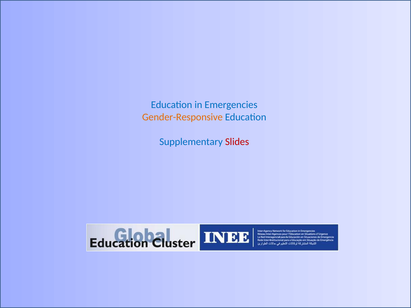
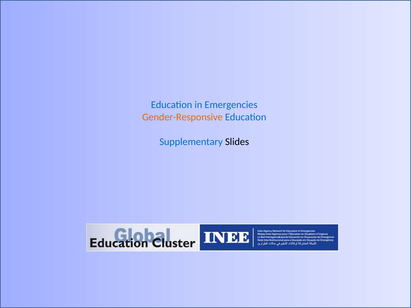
Slides colour: red -> black (237, 142)
